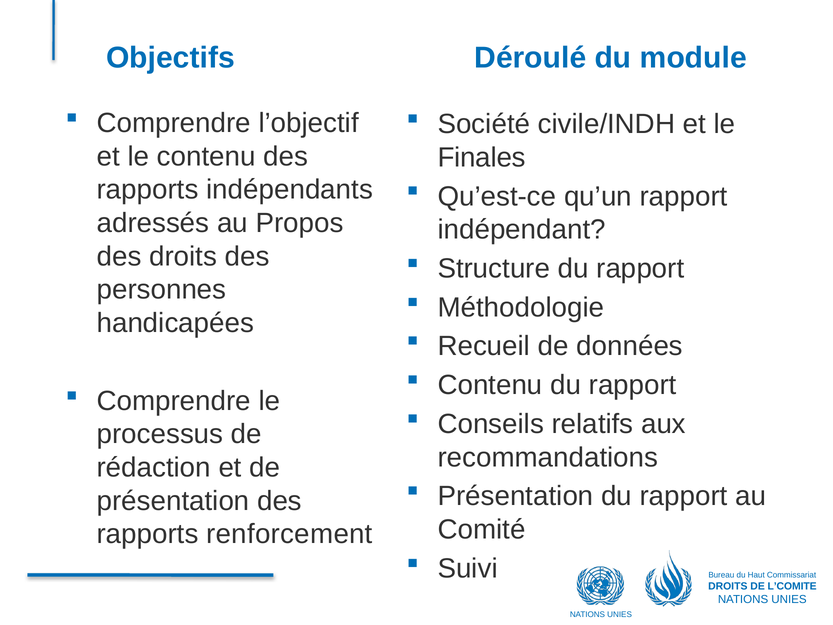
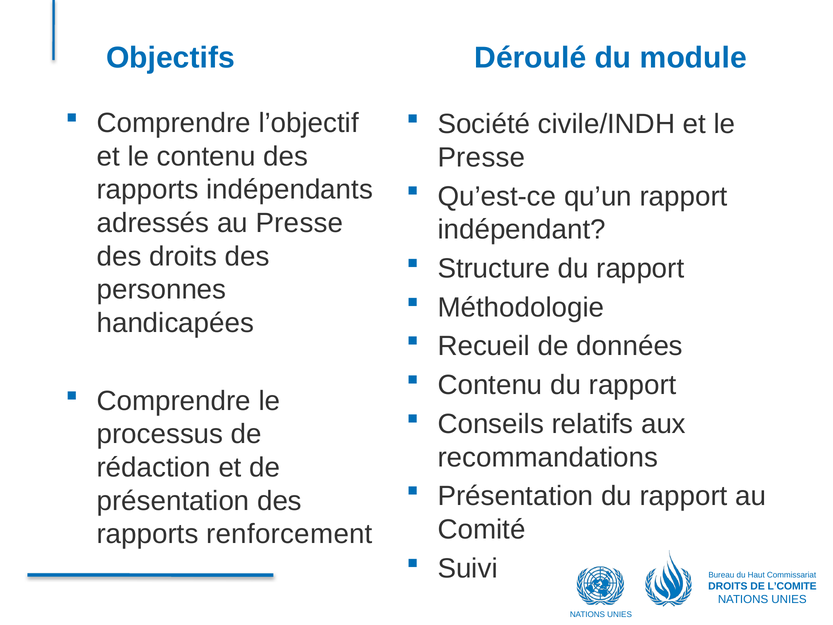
Finales: Finales -> Presse (481, 157)
au Propos: Propos -> Presse (299, 223)
